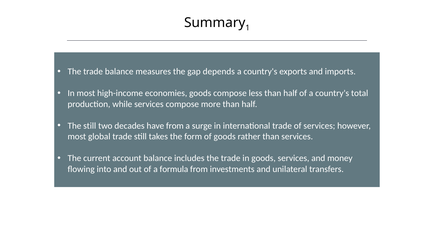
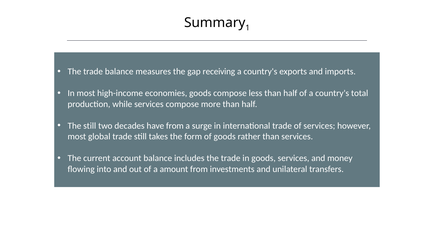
depends: depends -> receiving (219, 72)
formula: formula -> amount (174, 169)
